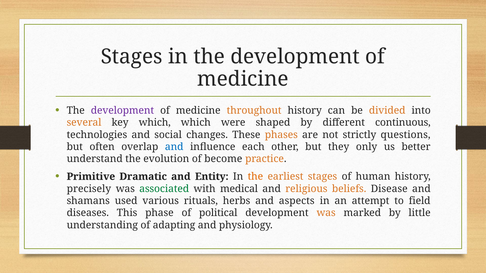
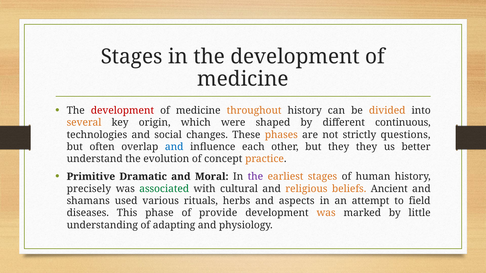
development colour: purple -> red (122, 111)
key which: which -> origin (155, 123)
they only: only -> they (367, 147)
become: become -> concept (223, 159)
Entity: Entity -> Moral (212, 177)
the colour: orange -> purple (255, 177)
medical: medical -> cultural (239, 189)
Disease: Disease -> Ancient (389, 189)
political: political -> provide (218, 213)
